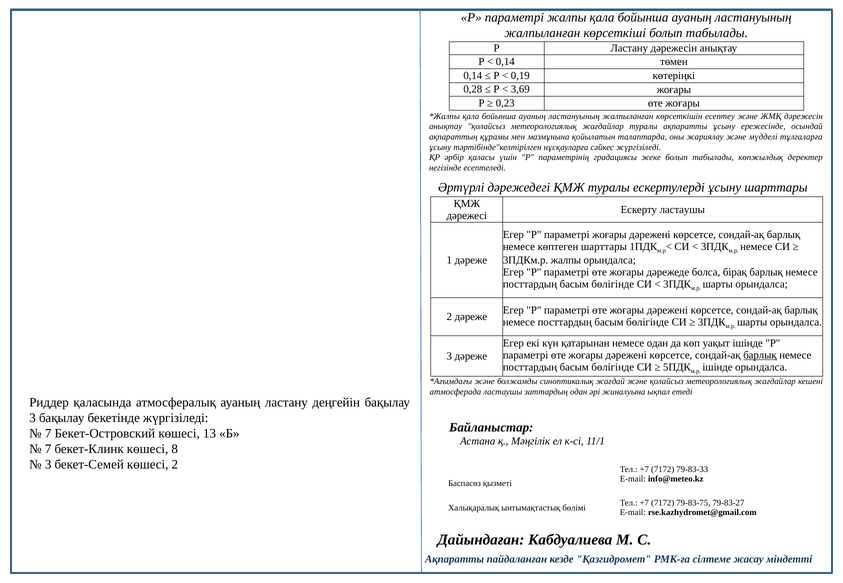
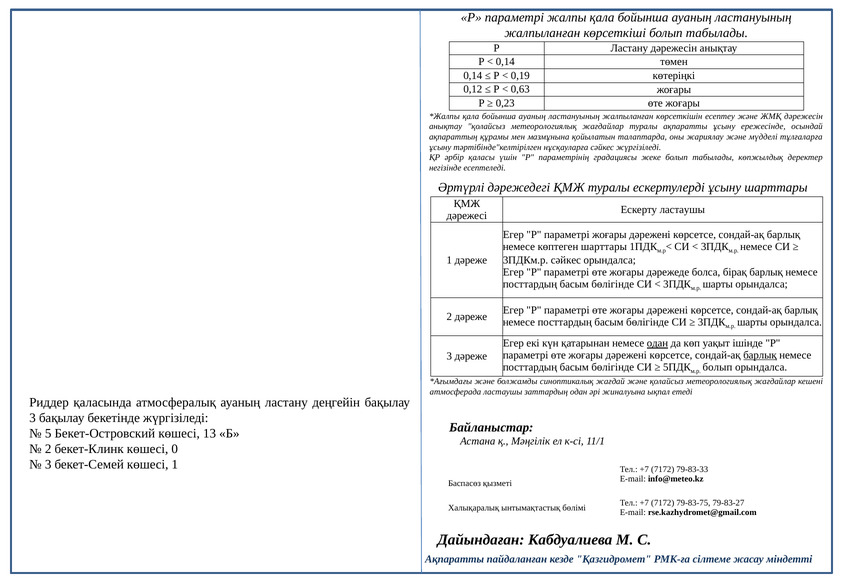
0,28: 0,28 -> 0,12 (473, 89)
3,69: 3,69 -> 0,63 (520, 89)
3ПДКм.р жалпы: жалпы -> сәйкес (566, 261)
одан underline: none -> present (657, 344)
ішінде: ішінде -> болып (717, 368)
7: 7 -> 5 (48, 434)
7: 7 -> 2 (48, 450)
8: 8 -> 0 (175, 450)
көшесі 2: 2 -> 1 (175, 465)
